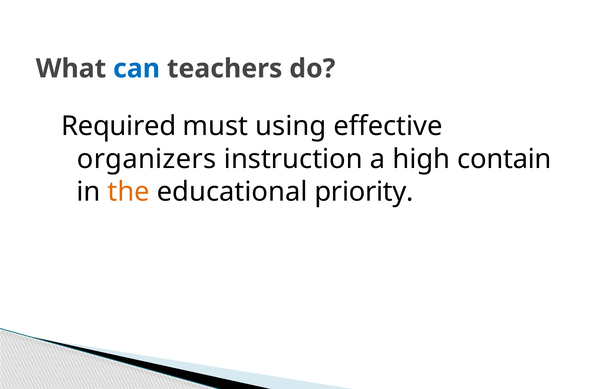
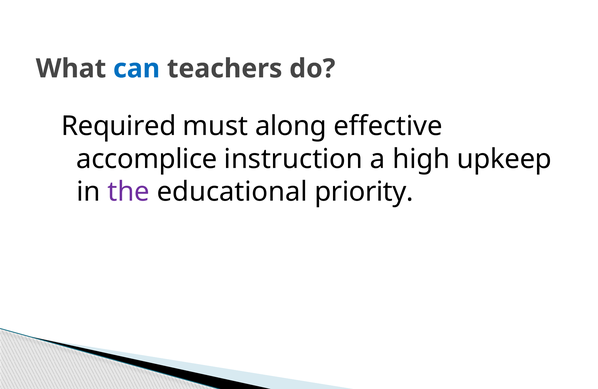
using: using -> along (291, 126)
organizers: organizers -> accomplice (147, 159)
contain: contain -> upkeep (504, 159)
the colour: orange -> purple (129, 192)
